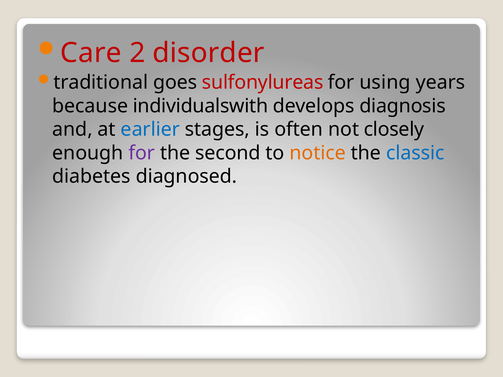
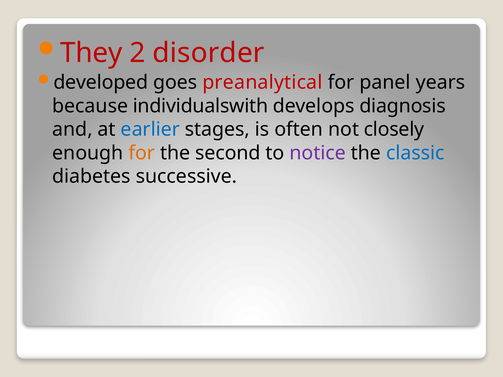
Care: Care -> They (91, 53)
traditional: traditional -> developed (101, 83)
sulfonylureas: sulfonylureas -> preanalytical (262, 83)
using: using -> panel (385, 83)
for colour: purple -> orange (142, 153)
notice colour: orange -> purple (318, 153)
diagnosed: diagnosed -> successive (186, 177)
